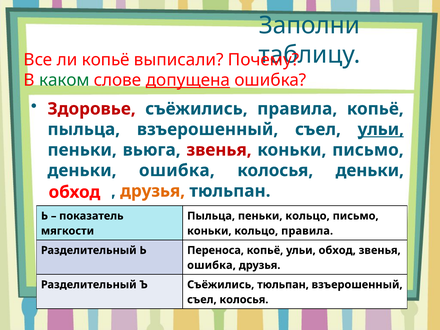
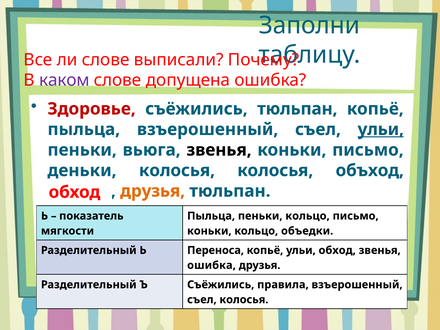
ли копьё: копьё -> слове (106, 60)
каком colour: green -> purple (64, 80)
допущена underline: present -> none (188, 80)
съёжились правила: правила -> тюльпан (297, 109)
звенья colour: red -> black (219, 150)
ошибка: ошибка -> колосья (177, 170)
колосья деньки: деньки -> объход (370, 170)
кольцо правила: правила -> объедки (307, 231)
Съёжились тюльпан: тюльпан -> правила (283, 285)
